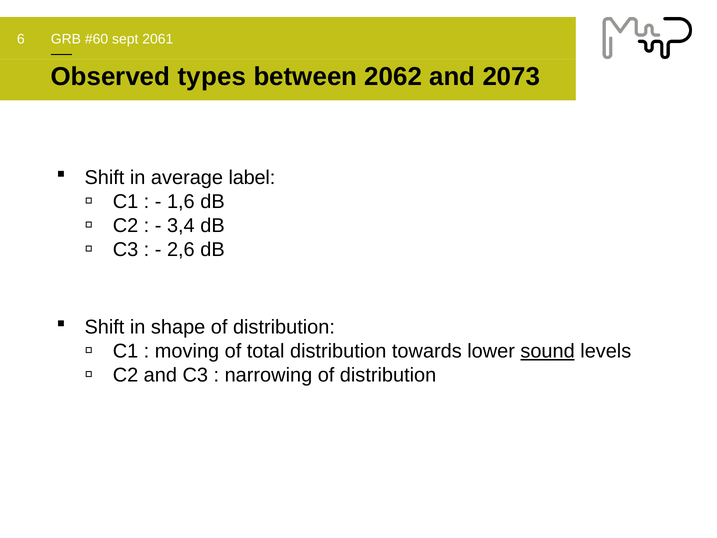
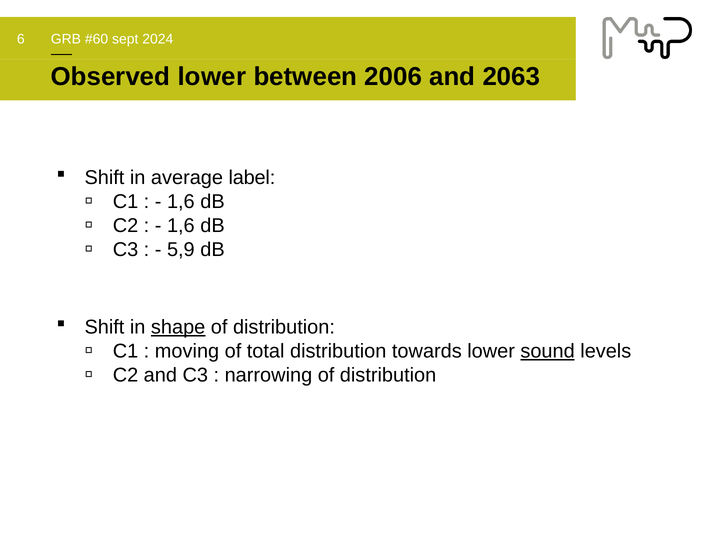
2061: 2061 -> 2024 (158, 39)
Observed types: types -> lower (212, 77)
2062: 2062 -> 2006 (393, 77)
2073: 2073 -> 2063 (511, 77)
3,4: 3,4 -> 1,6 (181, 225)
2,6: 2,6 -> 5,9 (181, 249)
shape underline: none -> present (178, 327)
